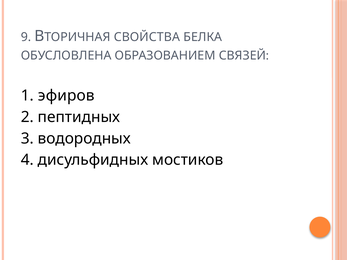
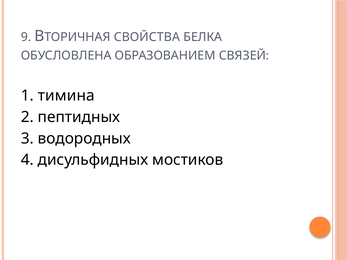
эфиров: эфиров -> тимина (66, 96)
